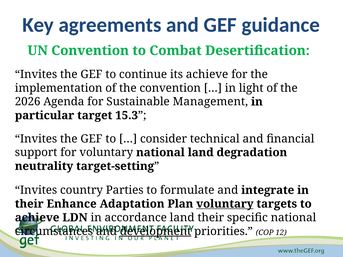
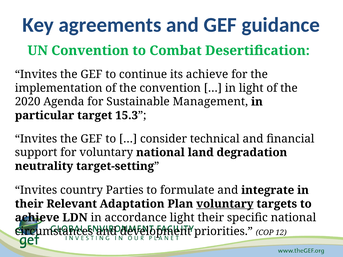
2026: 2026 -> 2020 (28, 102)
Enhance: Enhance -> Relevant (72, 204)
accordance land: land -> light (182, 218)
development underline: present -> none (156, 231)
